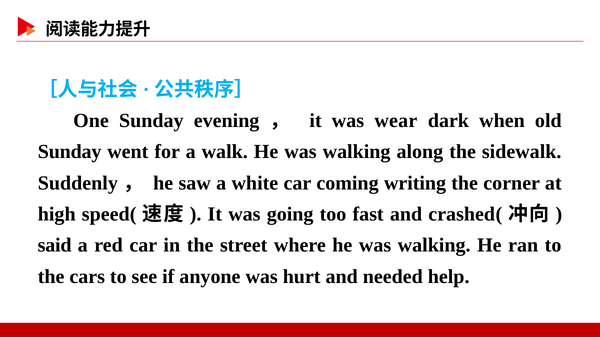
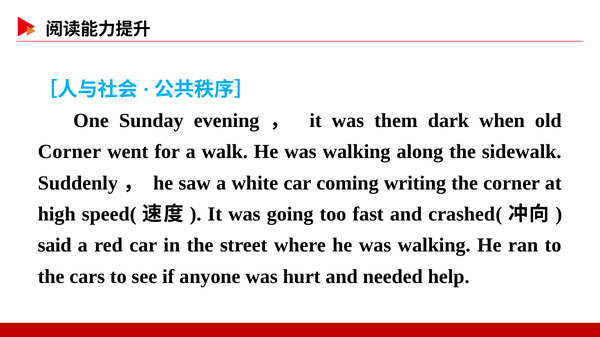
wear: wear -> them (396, 121)
Sunday: Sunday -> Corner (69, 152)
